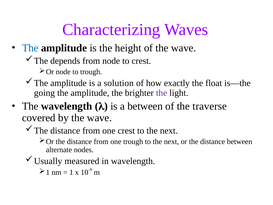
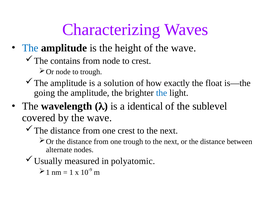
depends: depends -> contains (65, 61)
the colour: purple -> blue (162, 93)
a between: between -> identical (145, 106)
traverse: traverse -> sublevel (210, 106)
in wavelength: wavelength -> polyatomic (133, 161)
